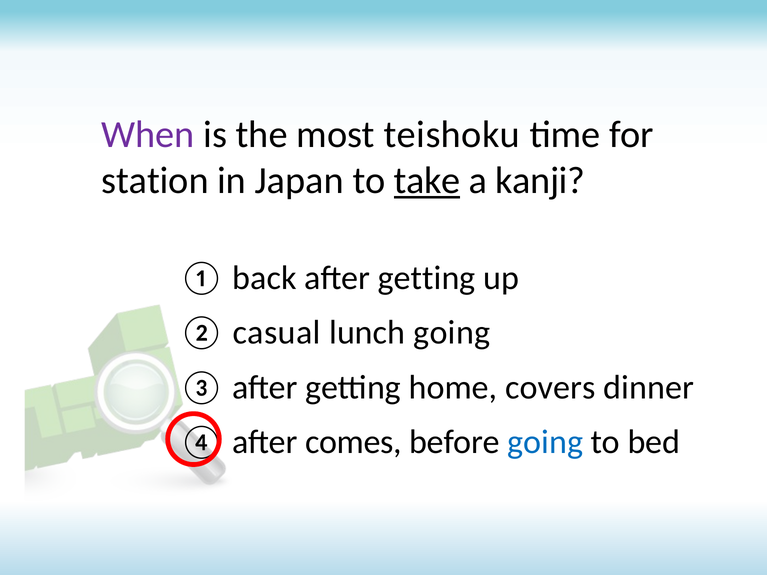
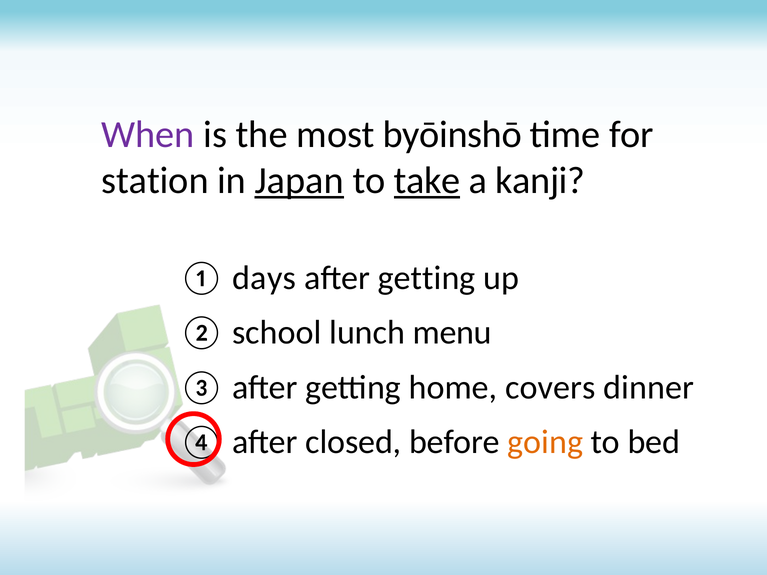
teishoku: teishoku -> byōinshō (452, 135)
Japan underline: none -> present (299, 181)
back: back -> days (264, 278)
casual: casual -> school (277, 333)
lunch going: going -> menu (452, 333)
comes: comes -> closed (353, 442)
going colour: blue -> orange (545, 442)
